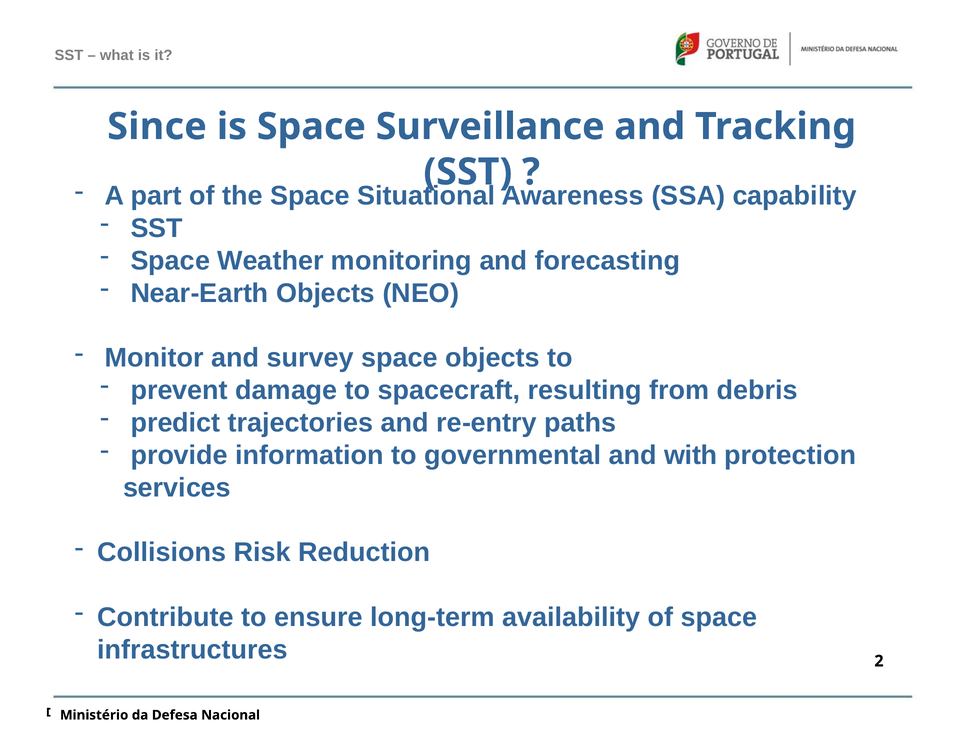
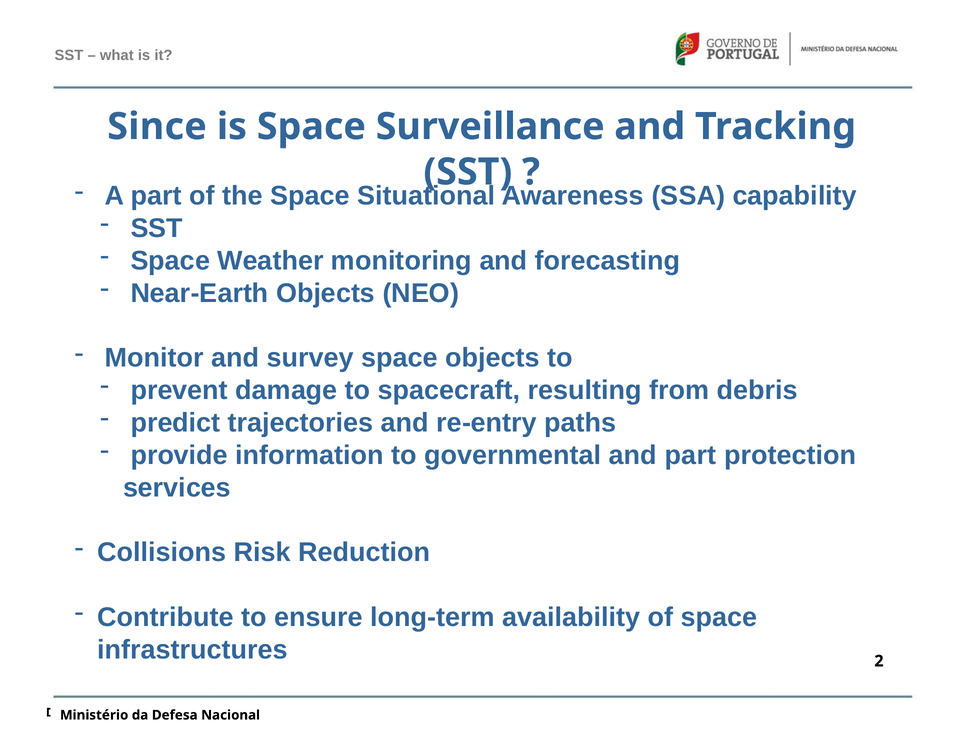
and with: with -> part (690, 455)
